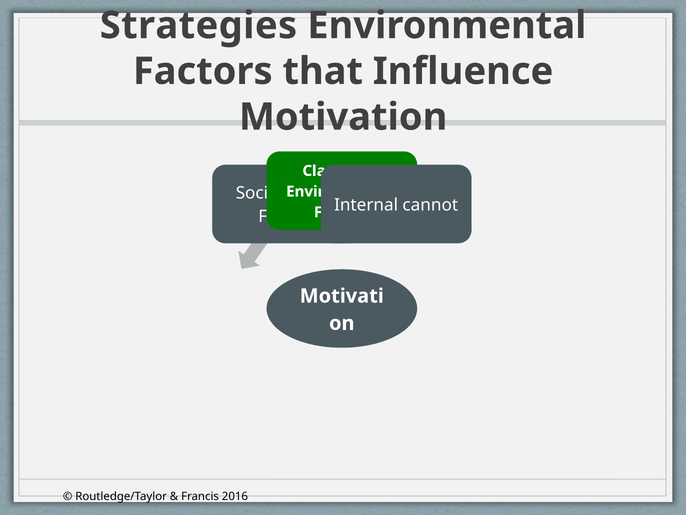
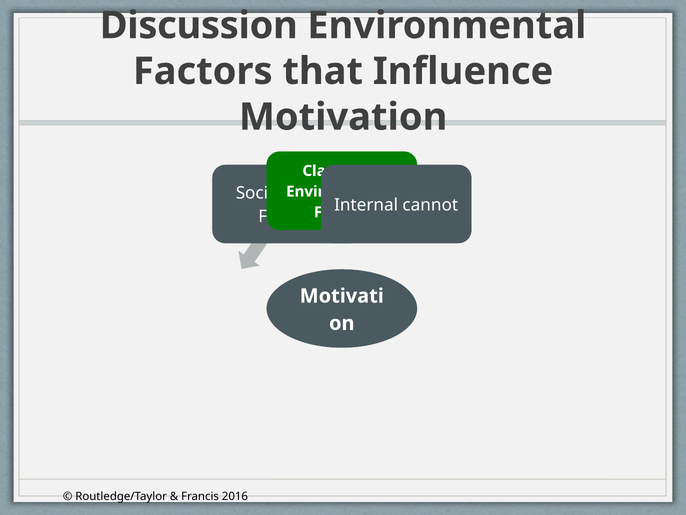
Strategies: Strategies -> Discussion (199, 26)
